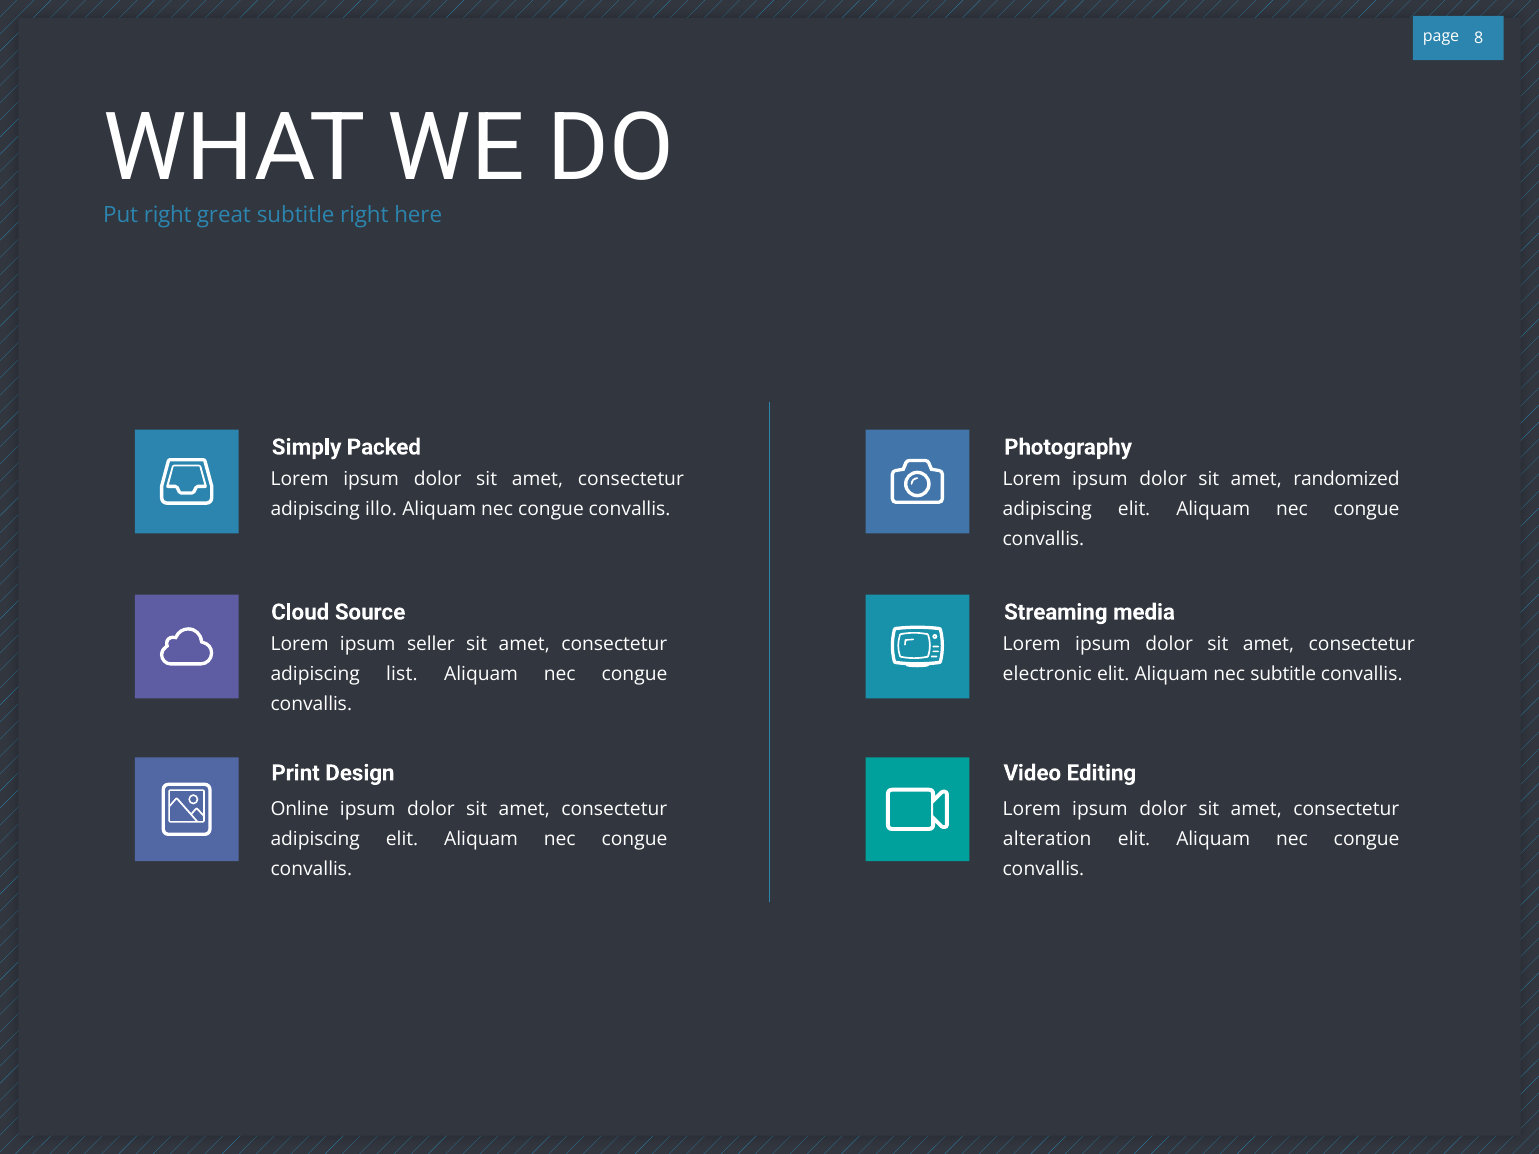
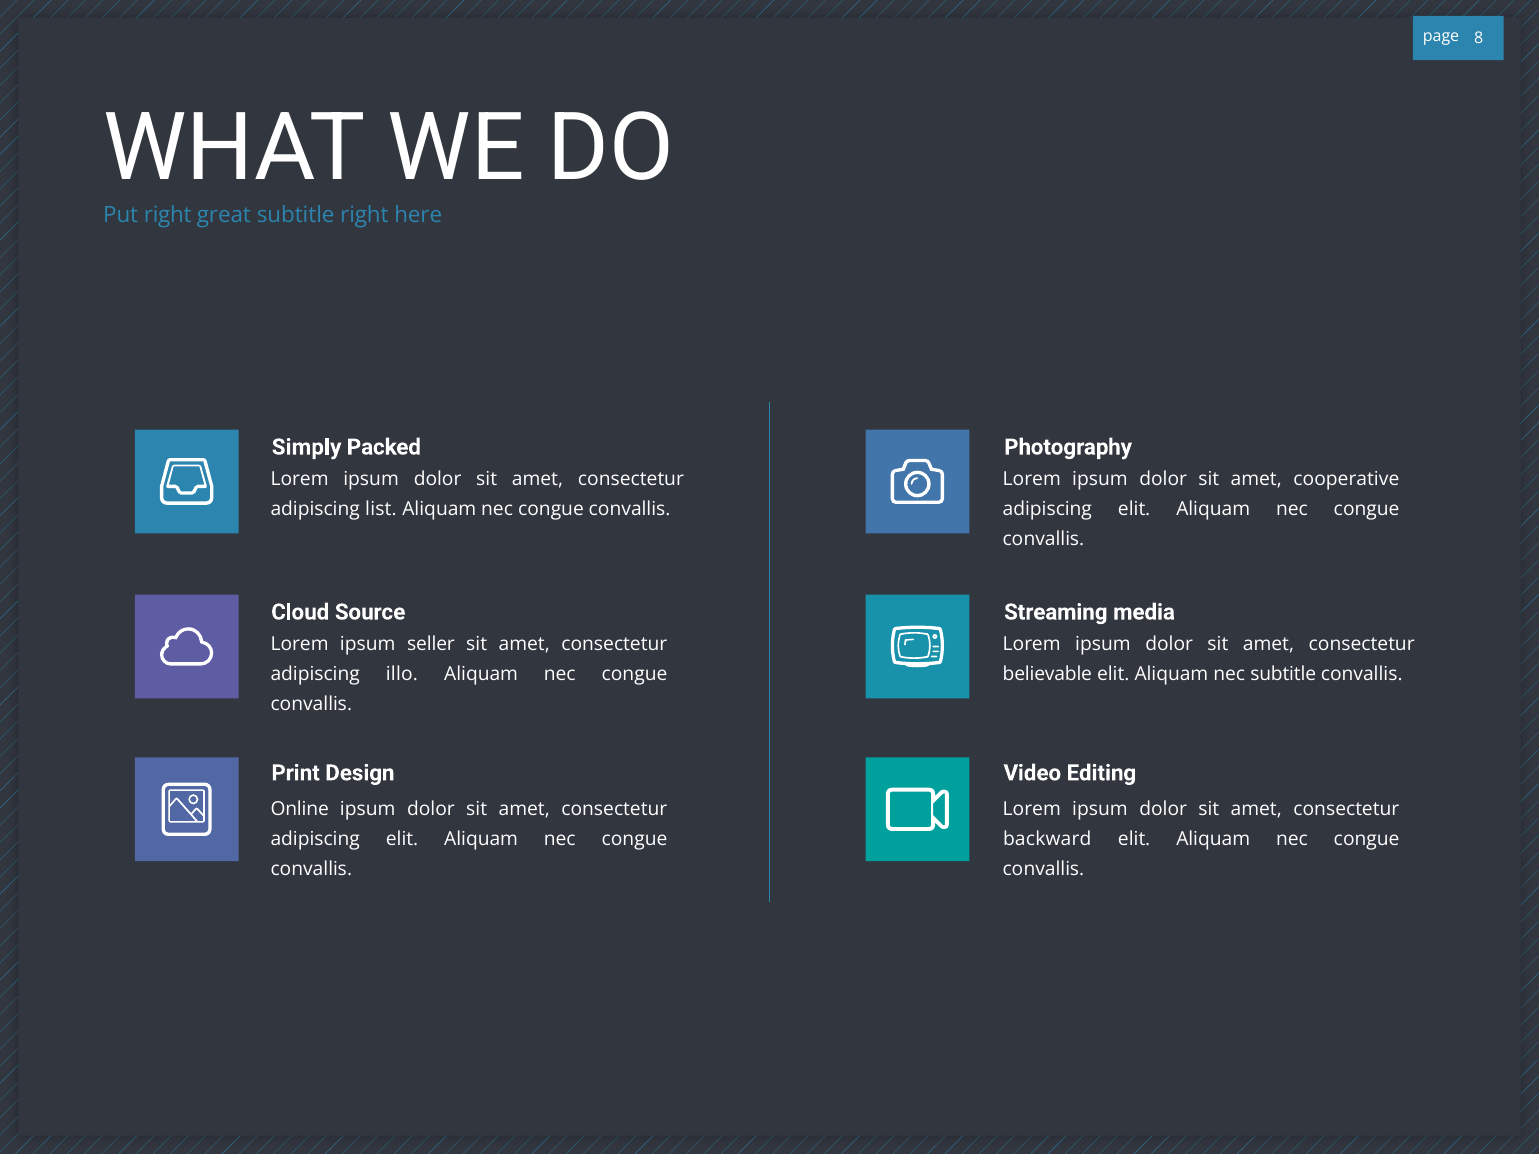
randomized: randomized -> cooperative (1346, 479)
illo: illo -> list (381, 509)
list: list -> illo (402, 675)
electronic: electronic -> believable (1047, 675)
alteration: alteration -> backward (1047, 839)
